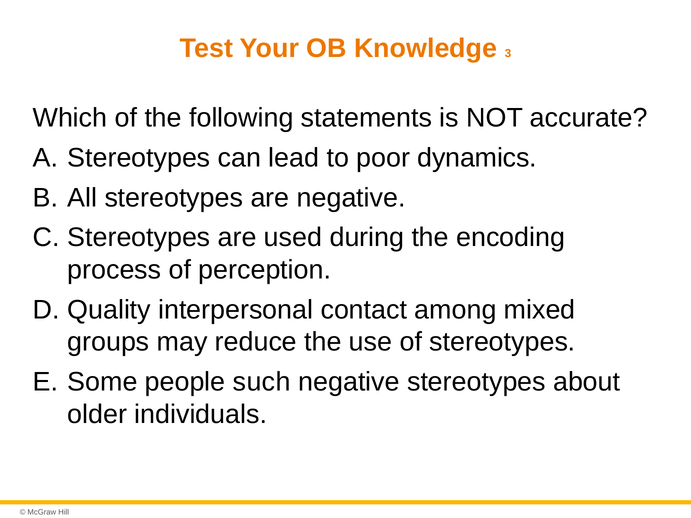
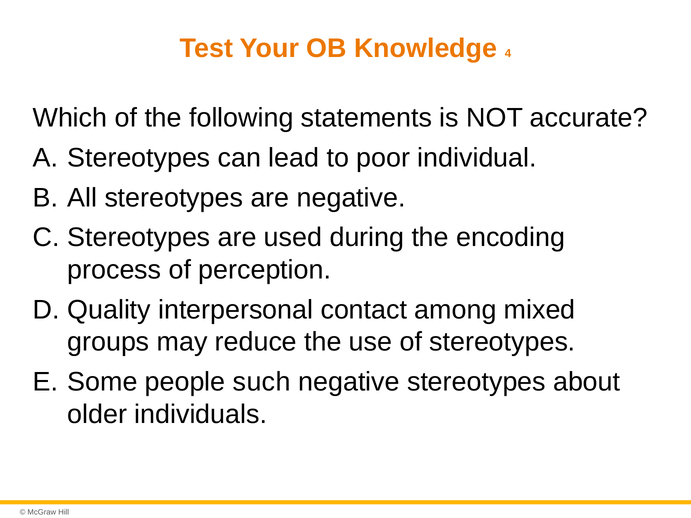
3: 3 -> 4 (508, 54)
dynamics: dynamics -> individual (477, 158)
